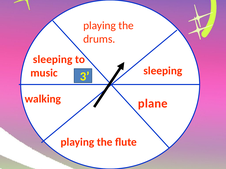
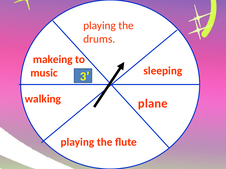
sleeping: sleeping -> makeing (53, 60)
